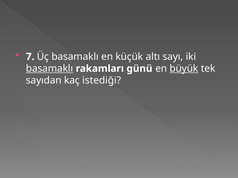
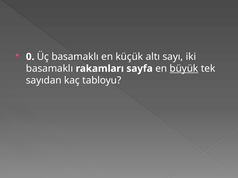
7: 7 -> 0 (30, 57)
basamaklı underline: present -> none (49, 69)
günü: günü -> sayfa (140, 69)
istediği: istediği -> tabloyu (102, 81)
